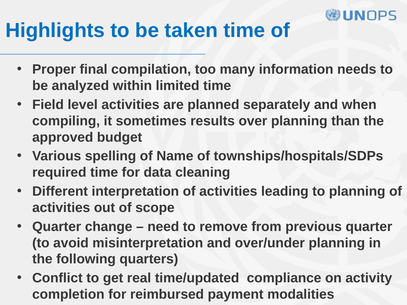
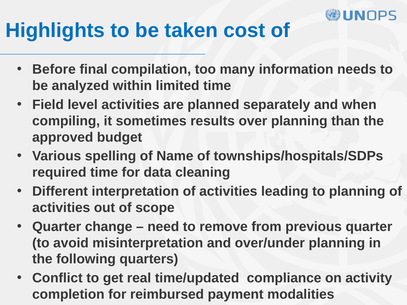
taken time: time -> cost (244, 30)
Proper: Proper -> Before (54, 69)
